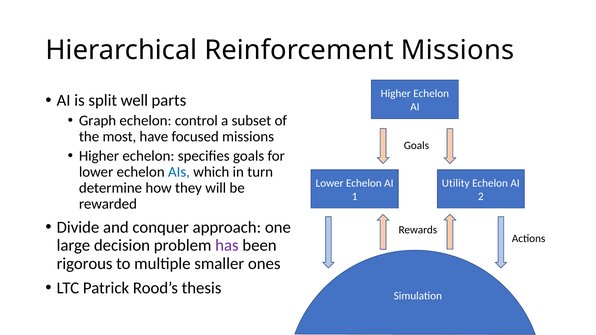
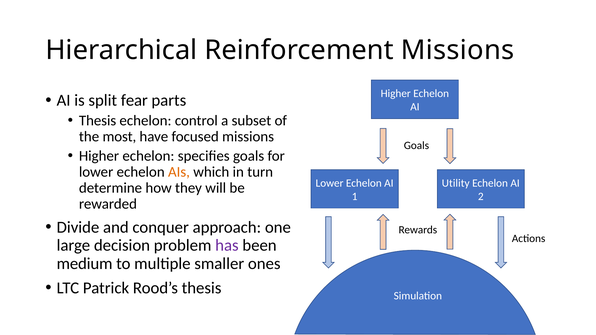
well: well -> fear (134, 100)
Graph: Graph -> Thesis (98, 121)
AIs colour: blue -> orange (179, 172)
rigorous: rigorous -> medium (85, 264)
